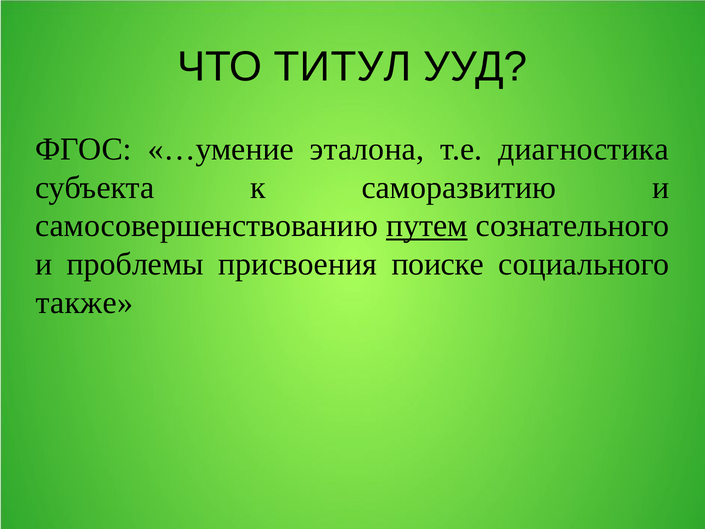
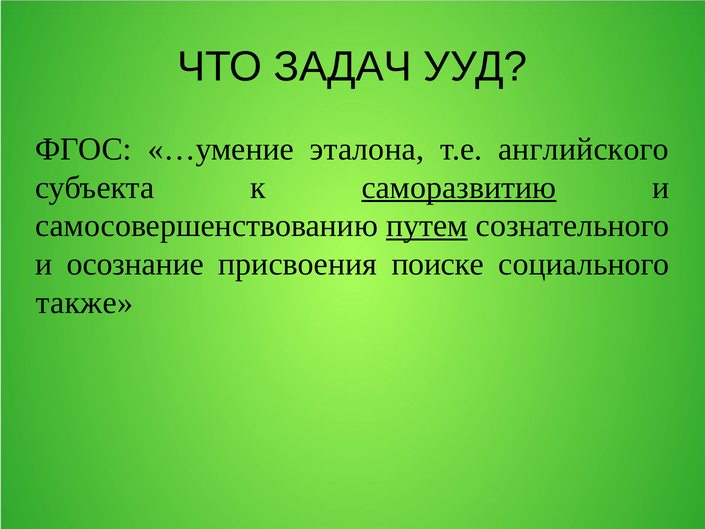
ТИТУЛ: ТИТУЛ -> ЗАДАЧ (343, 67)
диагностика: диагностика -> английского (584, 149)
саморазвитию underline: none -> present (459, 187)
проблемы: проблемы -> осознание (135, 264)
